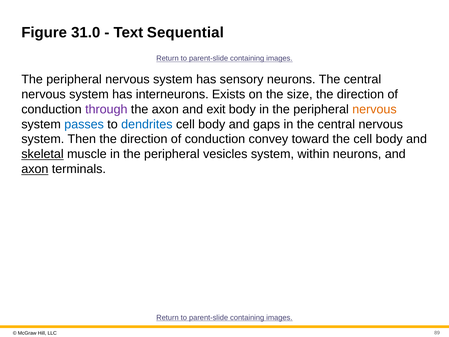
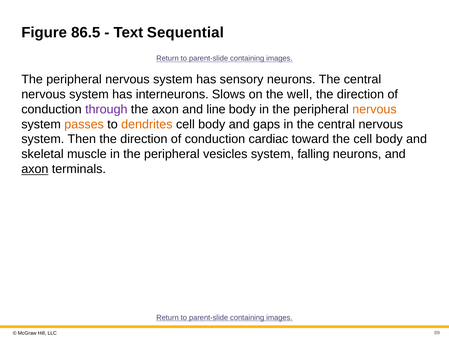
31.0: 31.0 -> 86.5 (86, 33)
Exists: Exists -> Slows (229, 94)
size: size -> well (300, 94)
exit: exit -> line (216, 109)
passes colour: blue -> orange (84, 124)
dendrites colour: blue -> orange (147, 124)
convey: convey -> cardiac (268, 139)
skeletal underline: present -> none (42, 154)
within: within -> falling (313, 154)
